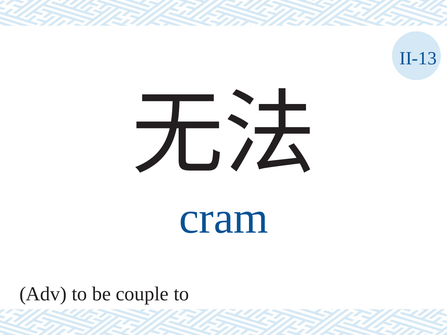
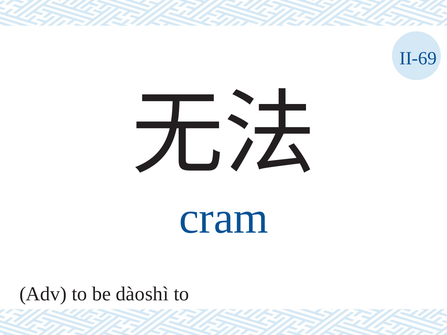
II-13: II-13 -> II-69 (418, 59)
couple: couple -> dàoshì (142, 294)
